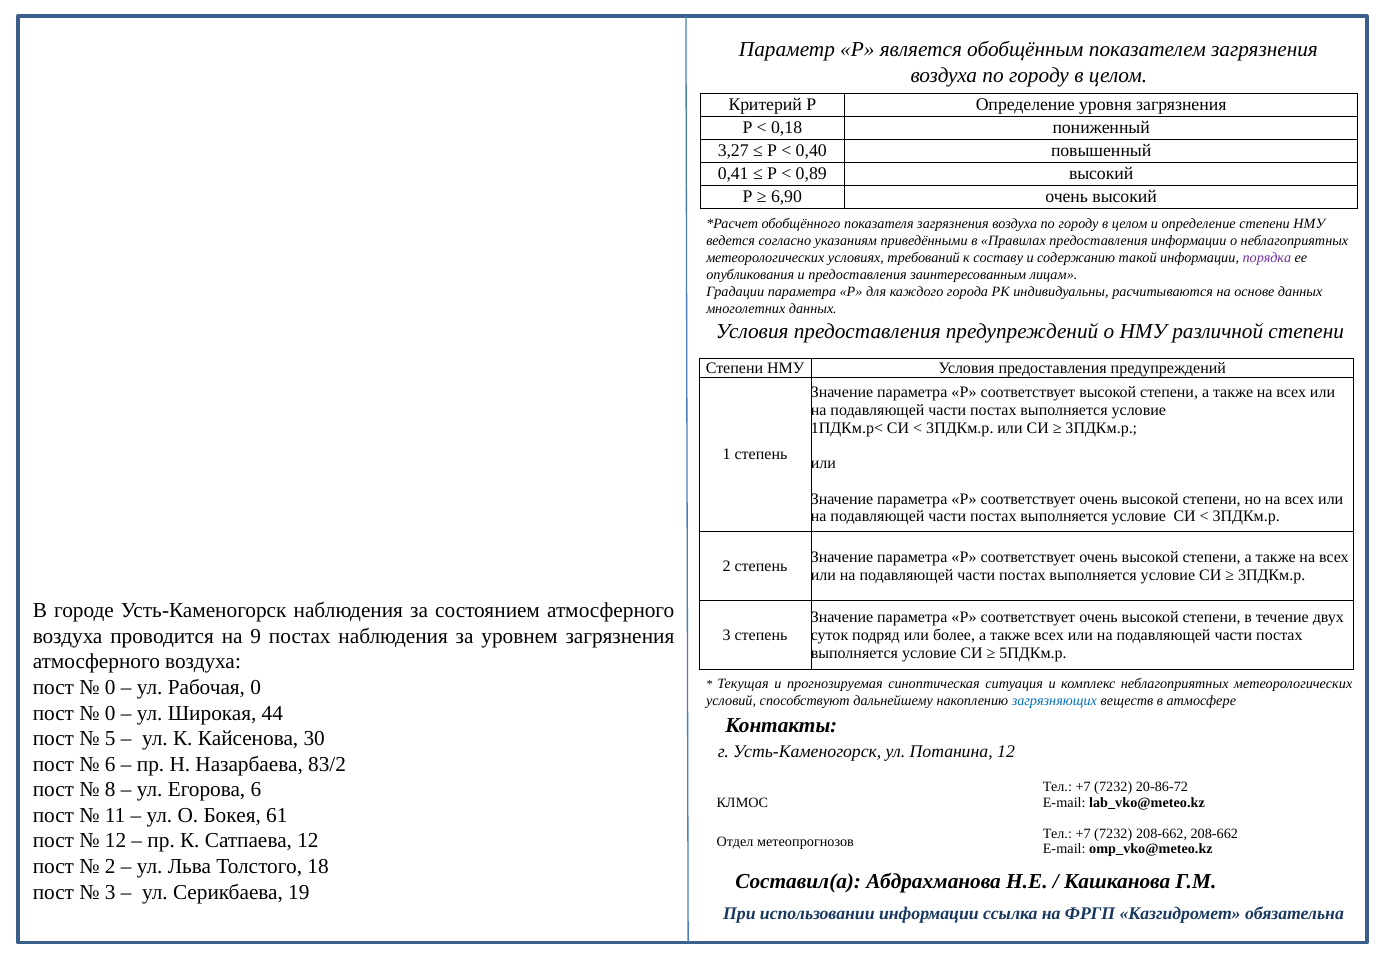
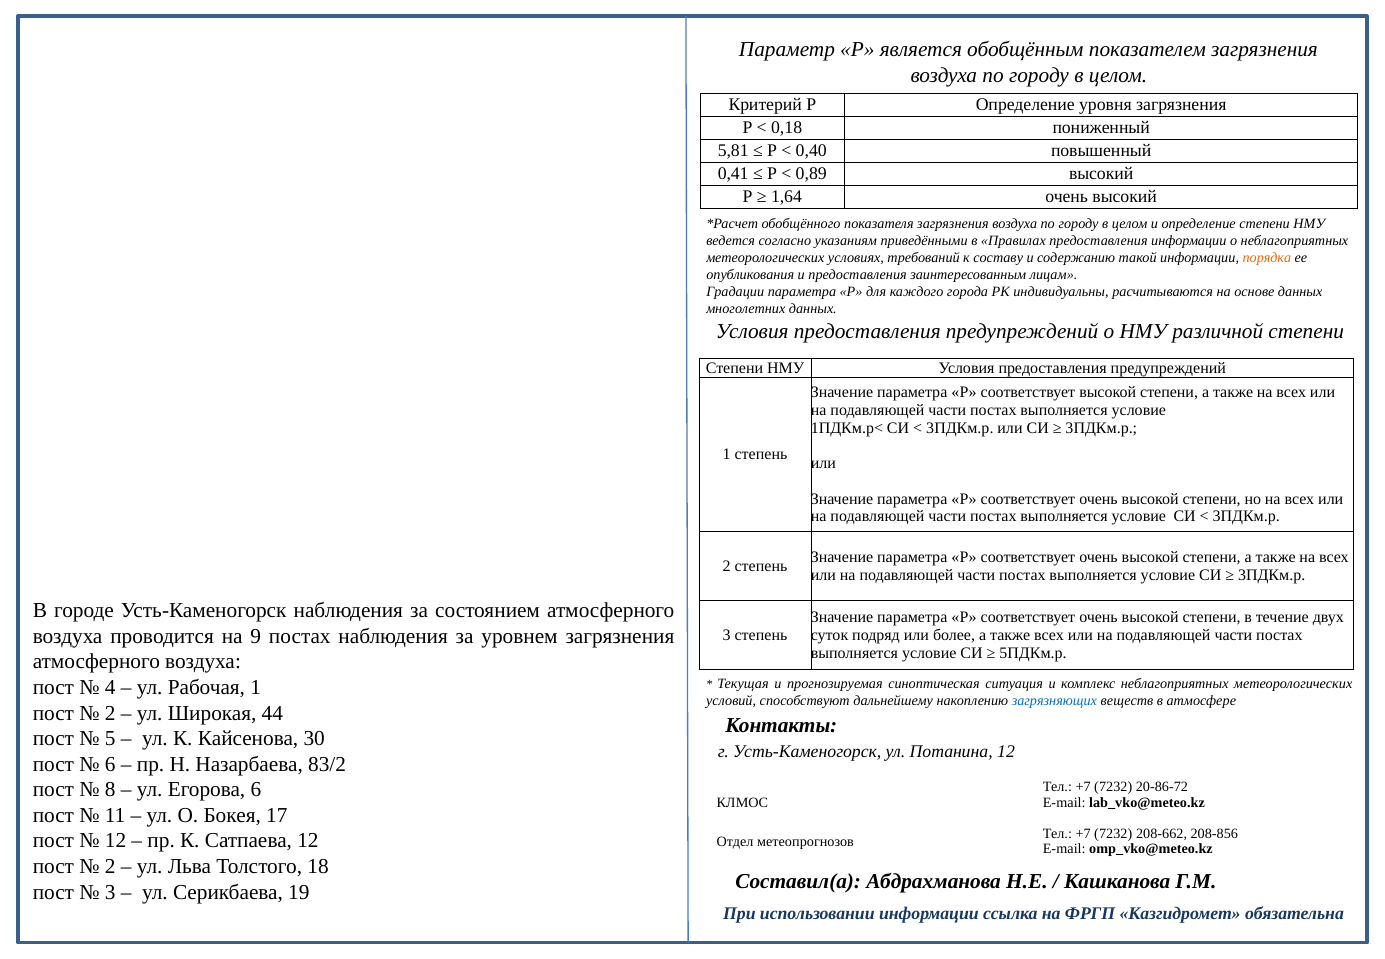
3,27: 3,27 -> 5,81 (733, 151)
6,90: 6,90 -> 1,64 (786, 196)
порядка colour: purple -> orange (1267, 258)
0: 0 -> 4 (110, 687)
Рабочая 0: 0 -> 1 (256, 687)
0: 0 -> 2 (110, 713)
61: 61 -> 17 (277, 815)
208-662 208-662: 208-662 -> 208-856 (1214, 833)
